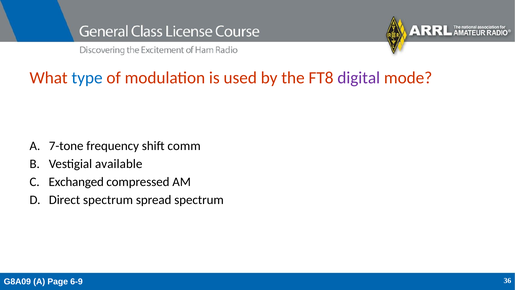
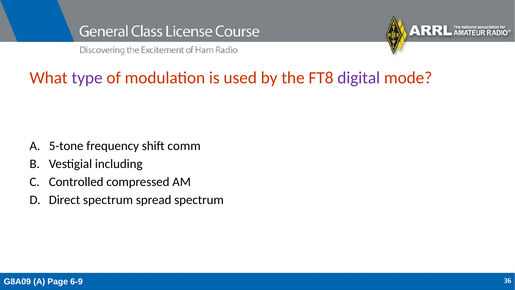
type colour: blue -> purple (87, 78)
7-tone: 7-tone -> 5-tone (66, 146)
available: available -> including (119, 164)
Exchanged: Exchanged -> Controlled (76, 182)
